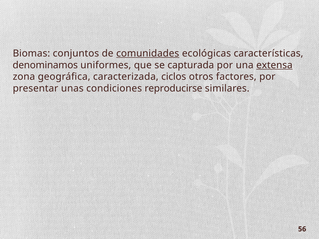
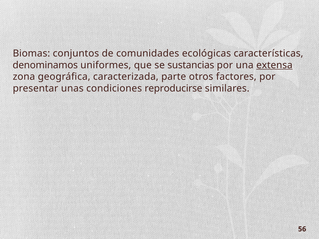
comunidades underline: present -> none (148, 53)
capturada: capturada -> sustancias (191, 65)
ciclos: ciclos -> parte (174, 77)
